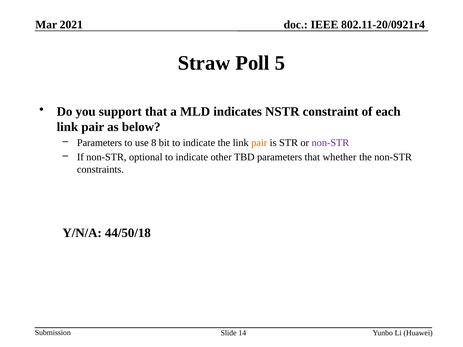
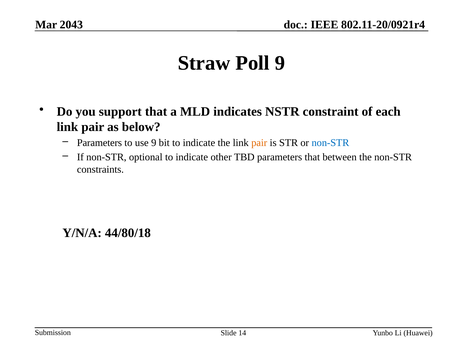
2021: 2021 -> 2043 (71, 25)
Poll 5: 5 -> 9 (280, 63)
use 8: 8 -> 9 (154, 143)
non-STR colour: purple -> blue (330, 143)
whether: whether -> between (340, 157)
44/50/18: 44/50/18 -> 44/80/18 (128, 233)
